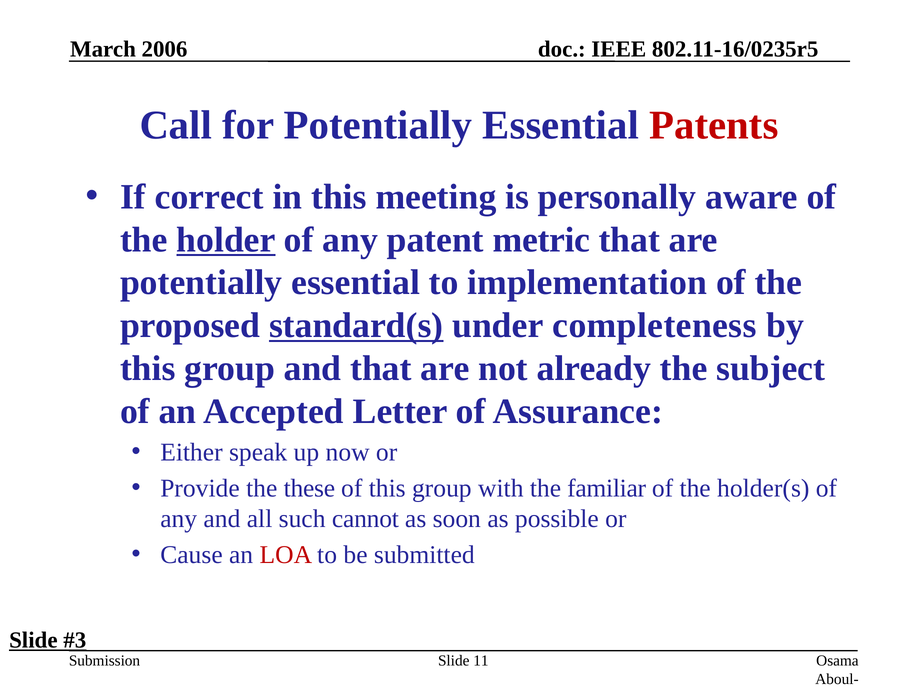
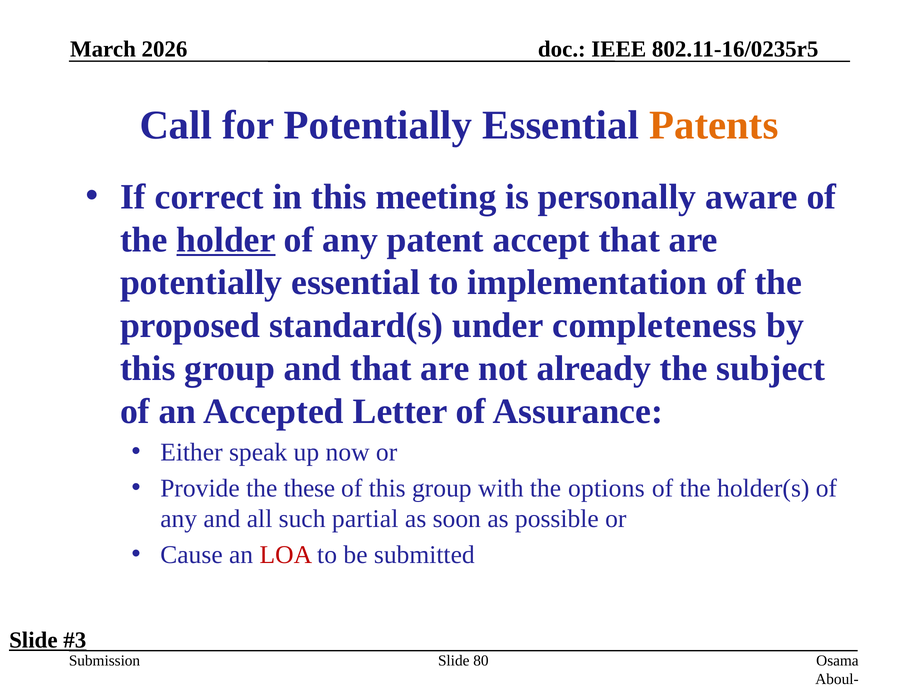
2006: 2006 -> 2026 (165, 49)
Patents colour: red -> orange (714, 125)
metric: metric -> accept (541, 240)
standard(s underline: present -> none (356, 326)
familiar: familiar -> options (606, 488)
cannot: cannot -> partial (365, 519)
11: 11 -> 80 (481, 661)
